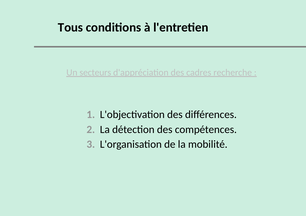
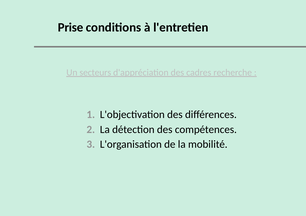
Tous: Tous -> Prise (71, 27)
